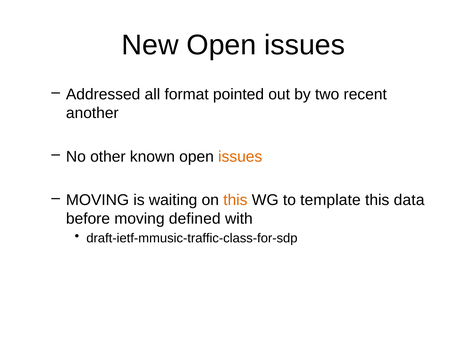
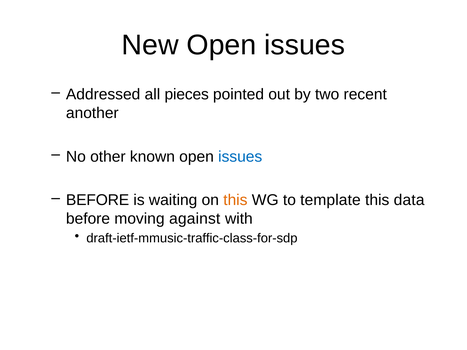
format: format -> pieces (187, 94)
issues colour: orange -> blue (240, 157)
MOVING: MOVING -> BEFORE (98, 200)
defined: defined -> against (195, 219)
